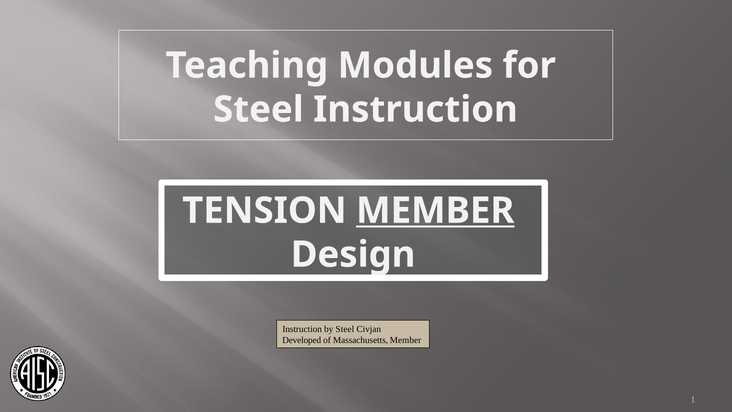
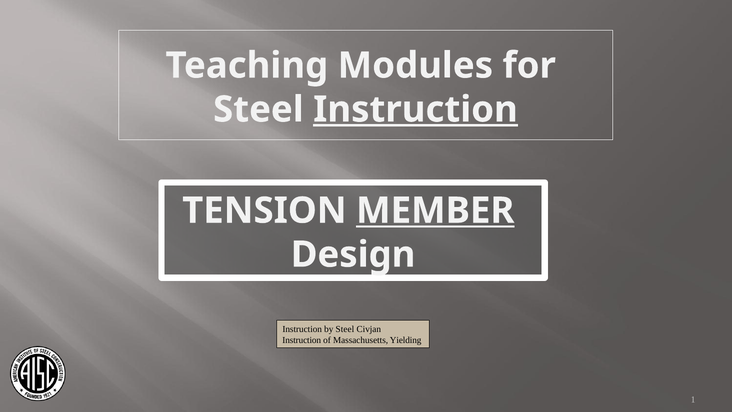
Instruction underline: none -> present (415, 109)
Developed: Developed -> Instruction (302, 340)
Massachusetts Member: Member -> Yielding (406, 340)
